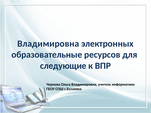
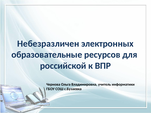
Владимировна: Владимировна -> Небезразличен (48, 44)
следующие: следующие -> российской (63, 66)
